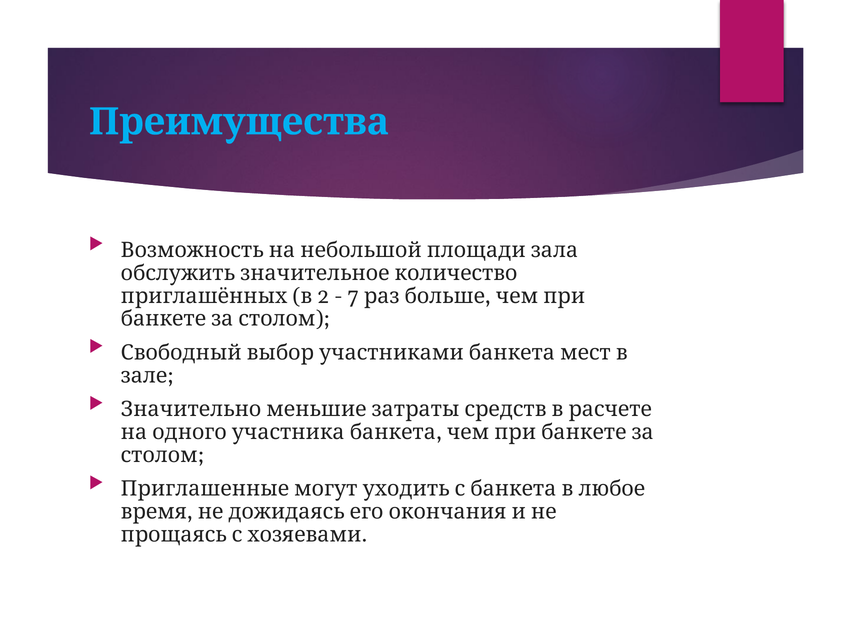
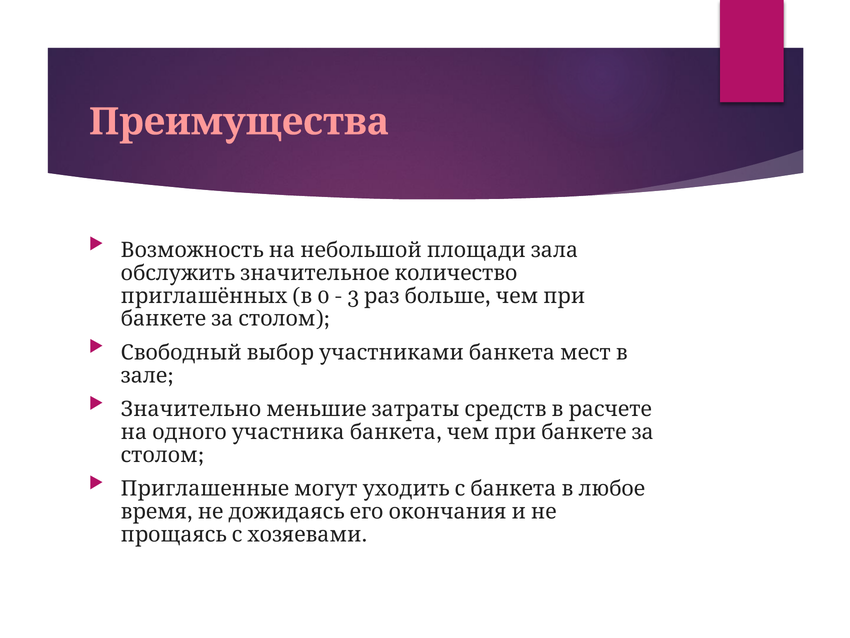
Преимущества colour: light blue -> pink (239, 122)
2: 2 -> 0 (323, 296)
7: 7 -> 3 (353, 296)
